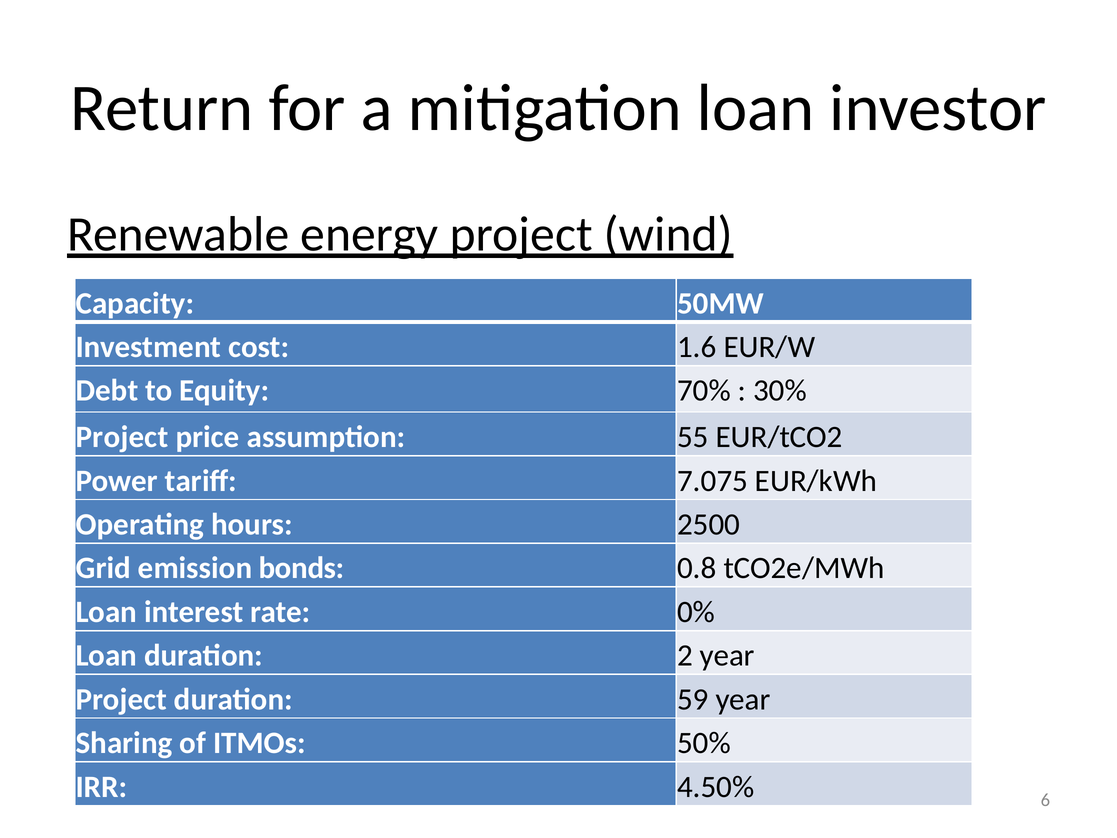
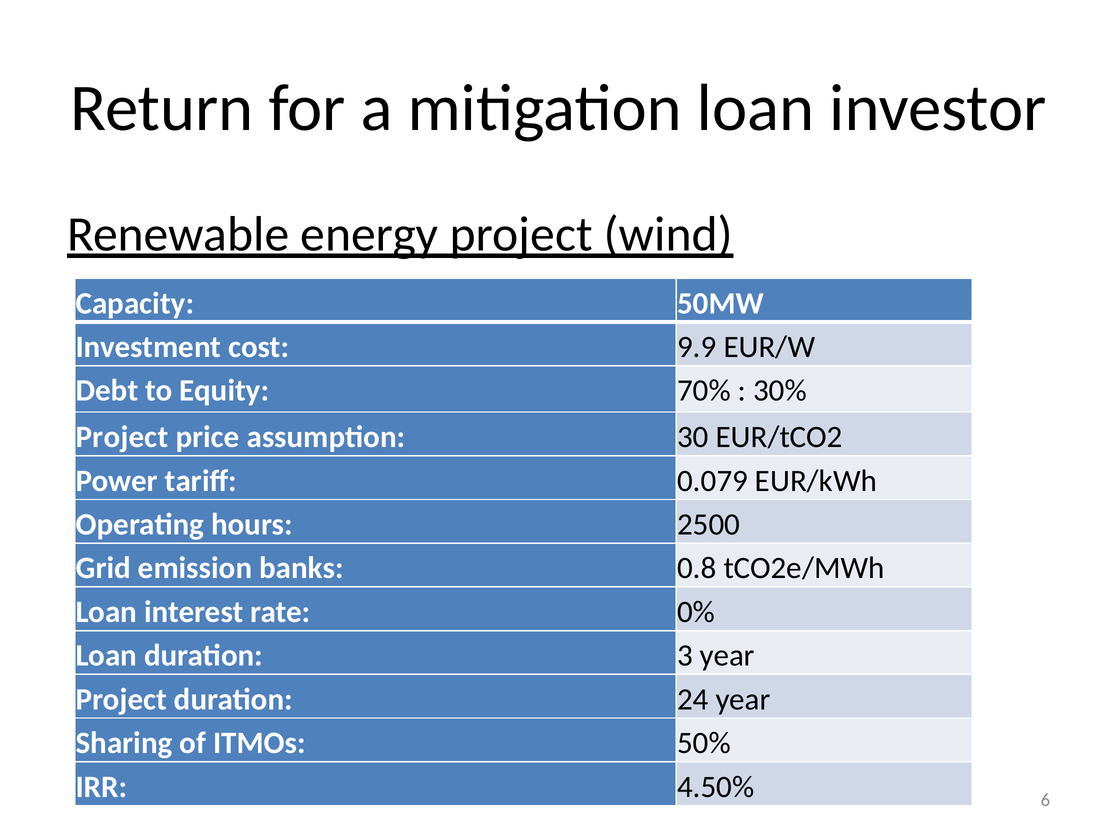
1.6: 1.6 -> 9.9 (697, 347)
55: 55 -> 30 (693, 437)
7.075: 7.075 -> 0.079 (713, 481)
bonds: bonds -> banks (301, 568)
2: 2 -> 3 (685, 655)
59: 59 -> 24 (693, 699)
